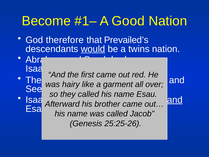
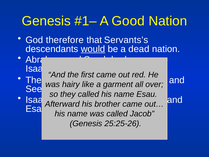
Become: Become -> Genesis (46, 21)
Prevailed’s: Prevailed’s -> Servants’s (126, 40)
a twins: twins -> dead (139, 49)
and underline: present -> none (175, 100)
